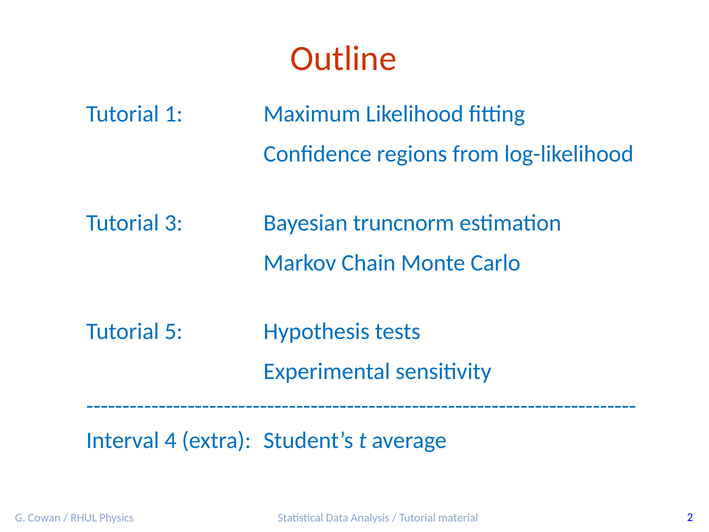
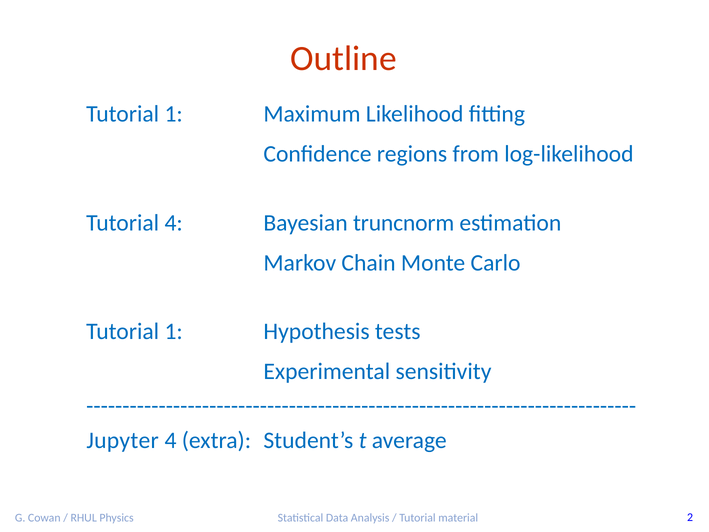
Tutorial 3: 3 -> 4 (174, 223)
5: 5 -> 1 (174, 331)
Interval: Interval -> Jupyter (123, 440)
